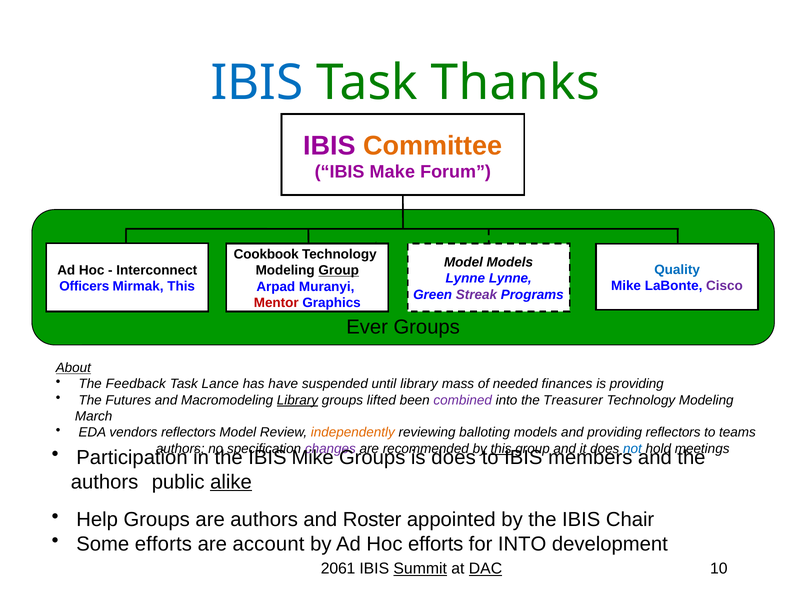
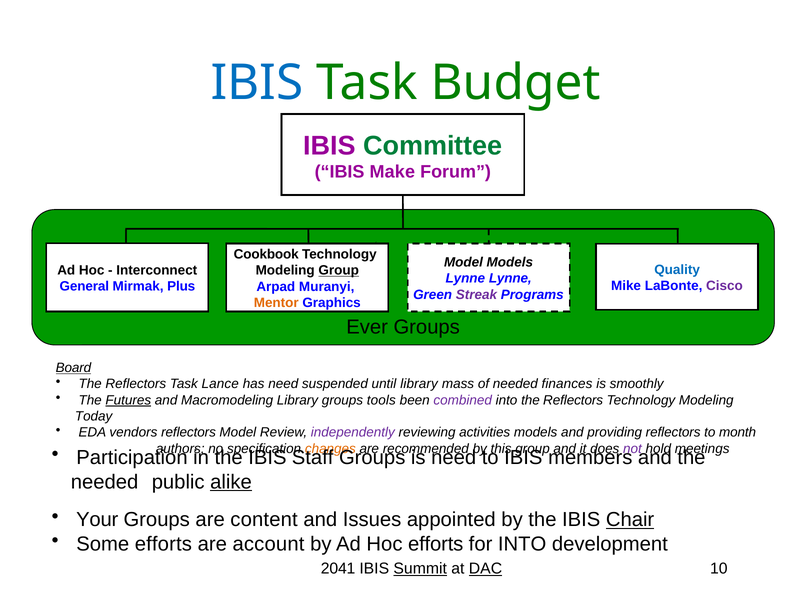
Thanks: Thanks -> Budget (516, 83)
Committee colour: orange -> green (433, 145)
Officers: Officers -> General (84, 286)
Mirmak This: This -> Plus (181, 286)
Mentor colour: red -> orange (276, 303)
About: About -> Board (73, 367)
Feedback: Feedback -> Reflectors (136, 384)
has have: have -> need (283, 384)
is providing: providing -> smoothly (637, 384)
Futures underline: none -> present (128, 400)
Library underline: present -> none (297, 400)
lifted: lifted -> tools (381, 400)
into the Treasurer: Treasurer -> Reflectors (573, 400)
March: March -> Today (94, 416)
independently colour: orange -> purple (353, 432)
balloting: balloting -> activities (485, 432)
teams: teams -> month (738, 432)
changes colour: purple -> orange (330, 448)
this underline: present -> none (501, 448)
not colour: blue -> purple (632, 448)
Mike: Mike -> Staff (313, 457)
does: does -> need (454, 457)
authors: authors -> needed (105, 481)
Help: Help -> Your (97, 519)
are authors: authors -> content (264, 519)
Roster: Roster -> Issues (372, 519)
Chair underline: none -> present (630, 519)
2061: 2061 -> 2041 (338, 568)
